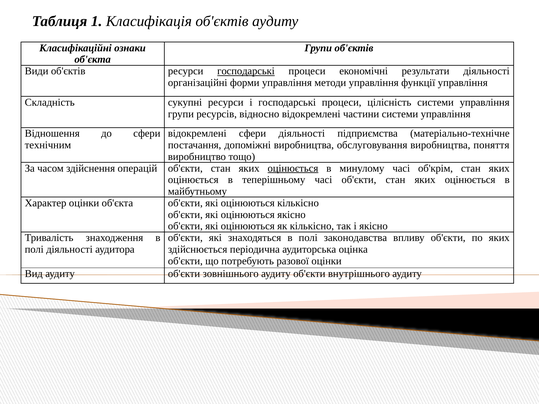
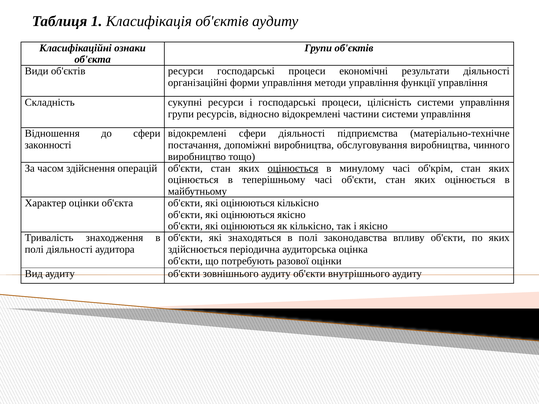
господарські underline: present -> none (246, 71)
технічним: технічним -> законності (48, 145)
поняття: поняття -> чинного (491, 145)
